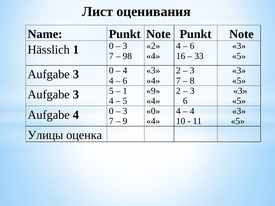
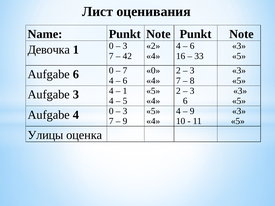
Hässlich: Hässlich -> Девочка (49, 50)
98: 98 -> 42 (127, 56)
3: 3 -> 0 (153, 71)
3: 3 -> 6 (76, 74)
4: 4 -> 7 (125, 71)
9: 9 -> 5 (153, 91)
Aufgabe 3 5: 5 -> 4 (111, 91)
0: 0 -> 5 (153, 111)
4: 4 -> 9 (192, 111)
